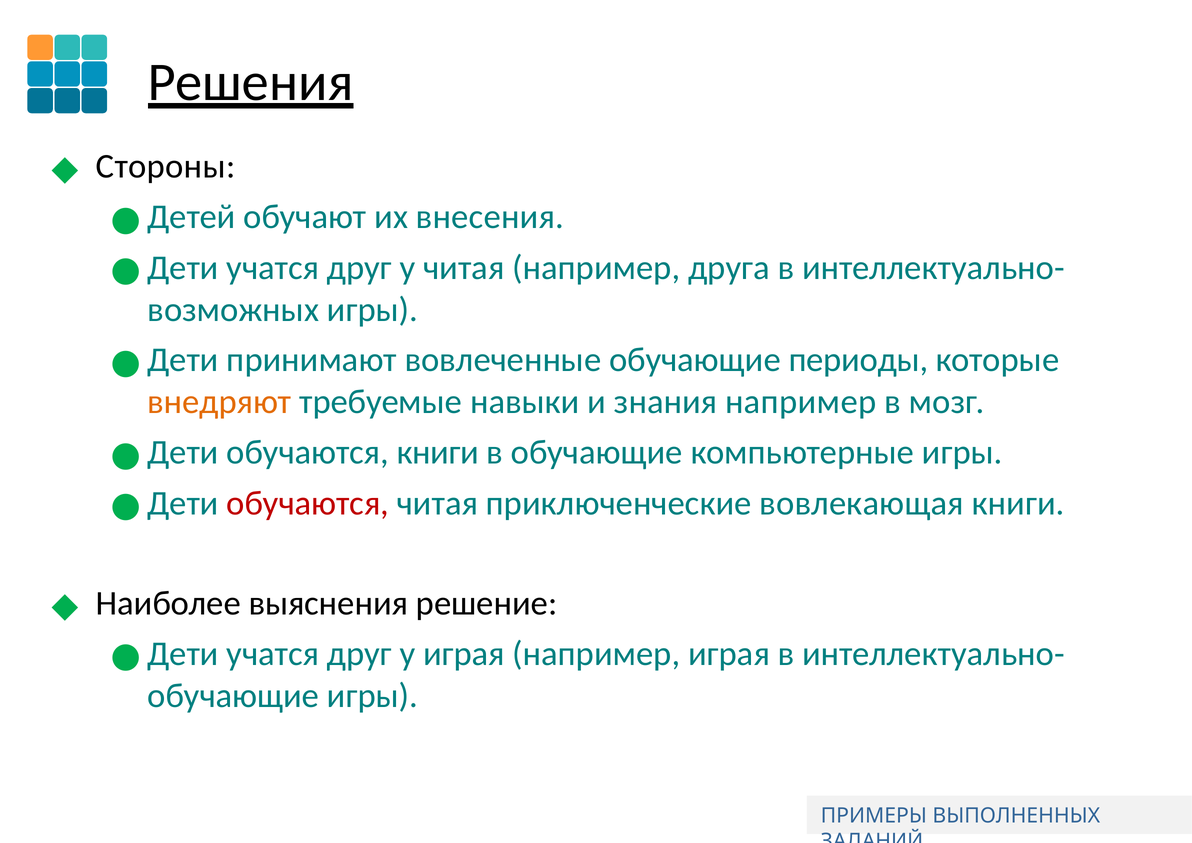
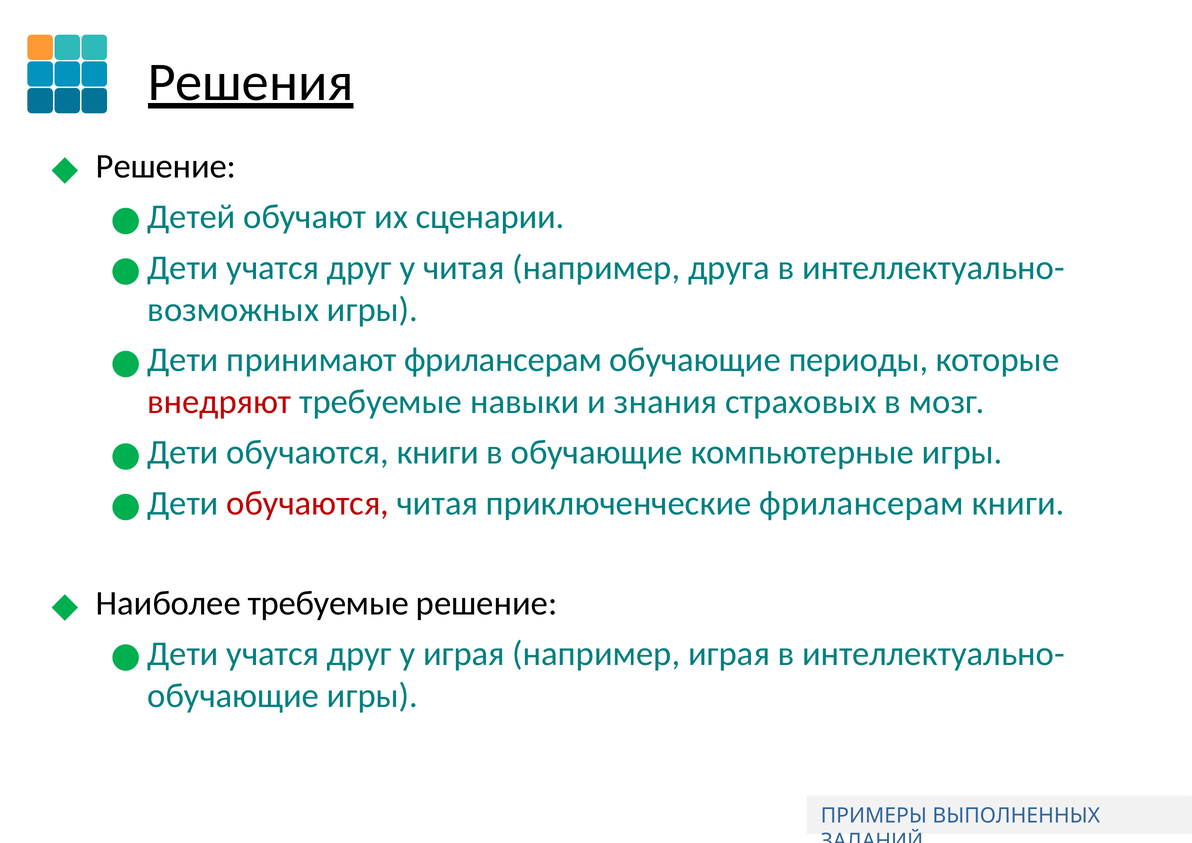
Стороны: Стороны -> Решение (166, 166)
внесения: внесения -> сценарии (490, 217)
принимают вовлеченные: вовлеченные -> фрилансерам (503, 360)
внедряют colour: orange -> red (219, 402)
знания например: например -> страховых (801, 402)
приключенческие вовлекающая: вовлекающая -> фрилансерам (862, 503)
Наиболее выяснения: выяснения -> требуемые (328, 603)
